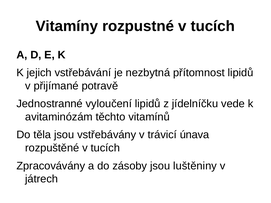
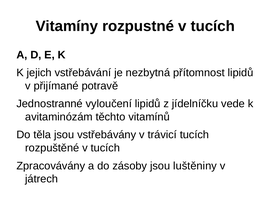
trávicí únava: únava -> tucích (194, 135)
